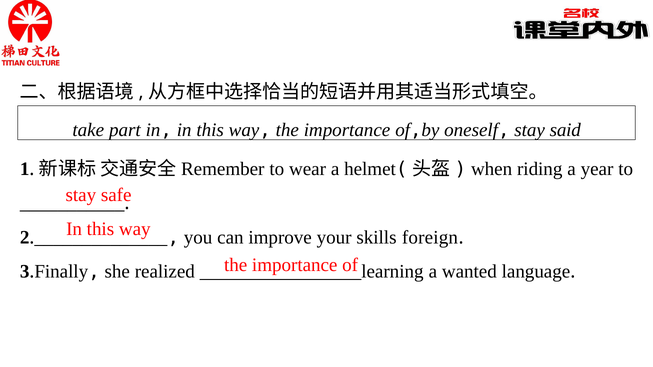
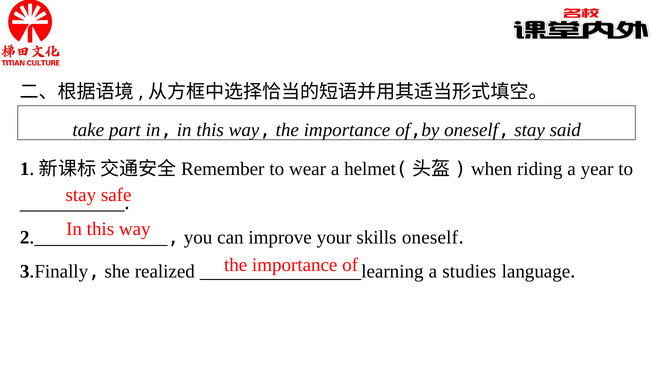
skills foreign: foreign -> oneself (430, 237)
wanted: wanted -> studies (469, 272)
